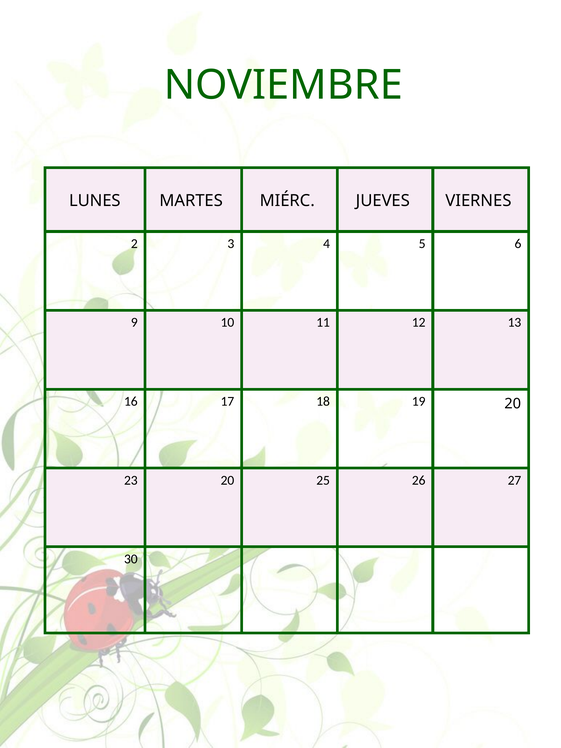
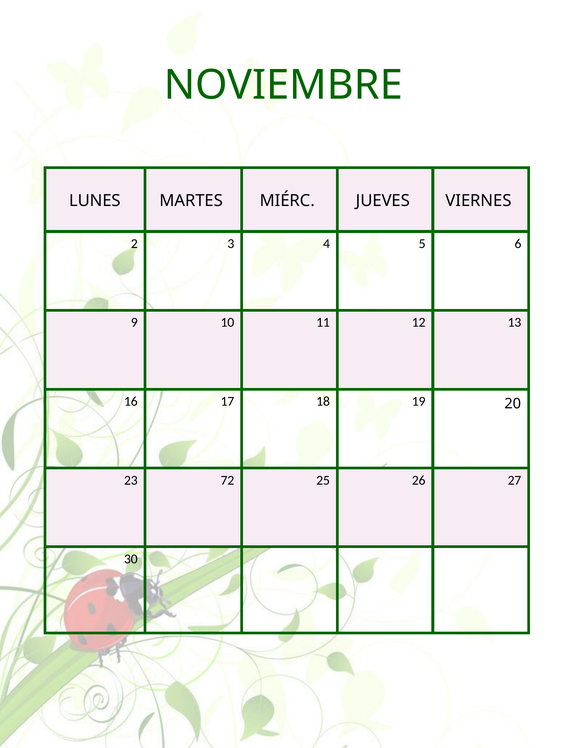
23 20: 20 -> 72 (227, 480)
